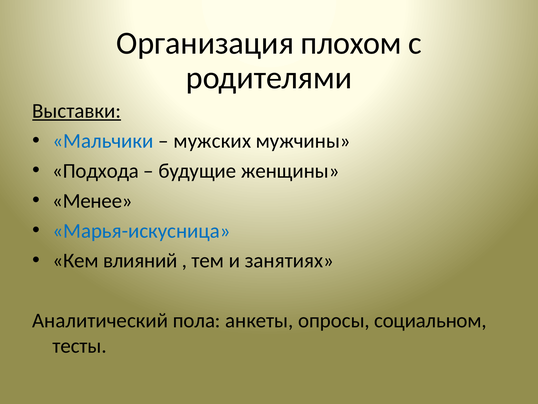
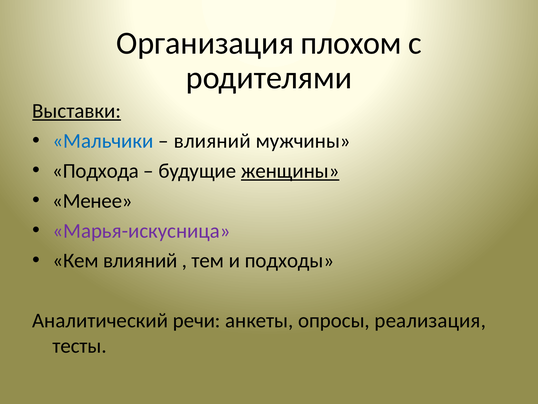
мужских: мужских -> влияний (212, 141)
женщины underline: none -> present (290, 171)
Марья-искусница colour: blue -> purple (142, 230)
занятиях: занятиях -> подходы (289, 260)
пола: пола -> речи (197, 320)
социальном: социальном -> реализация (430, 320)
